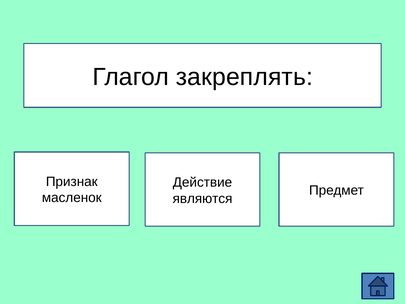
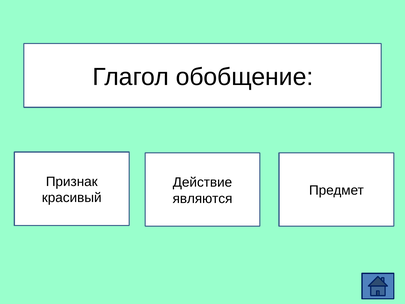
закреплять: закреплять -> обобщение (244, 77)
масленок: масленок -> красивый (72, 198)
